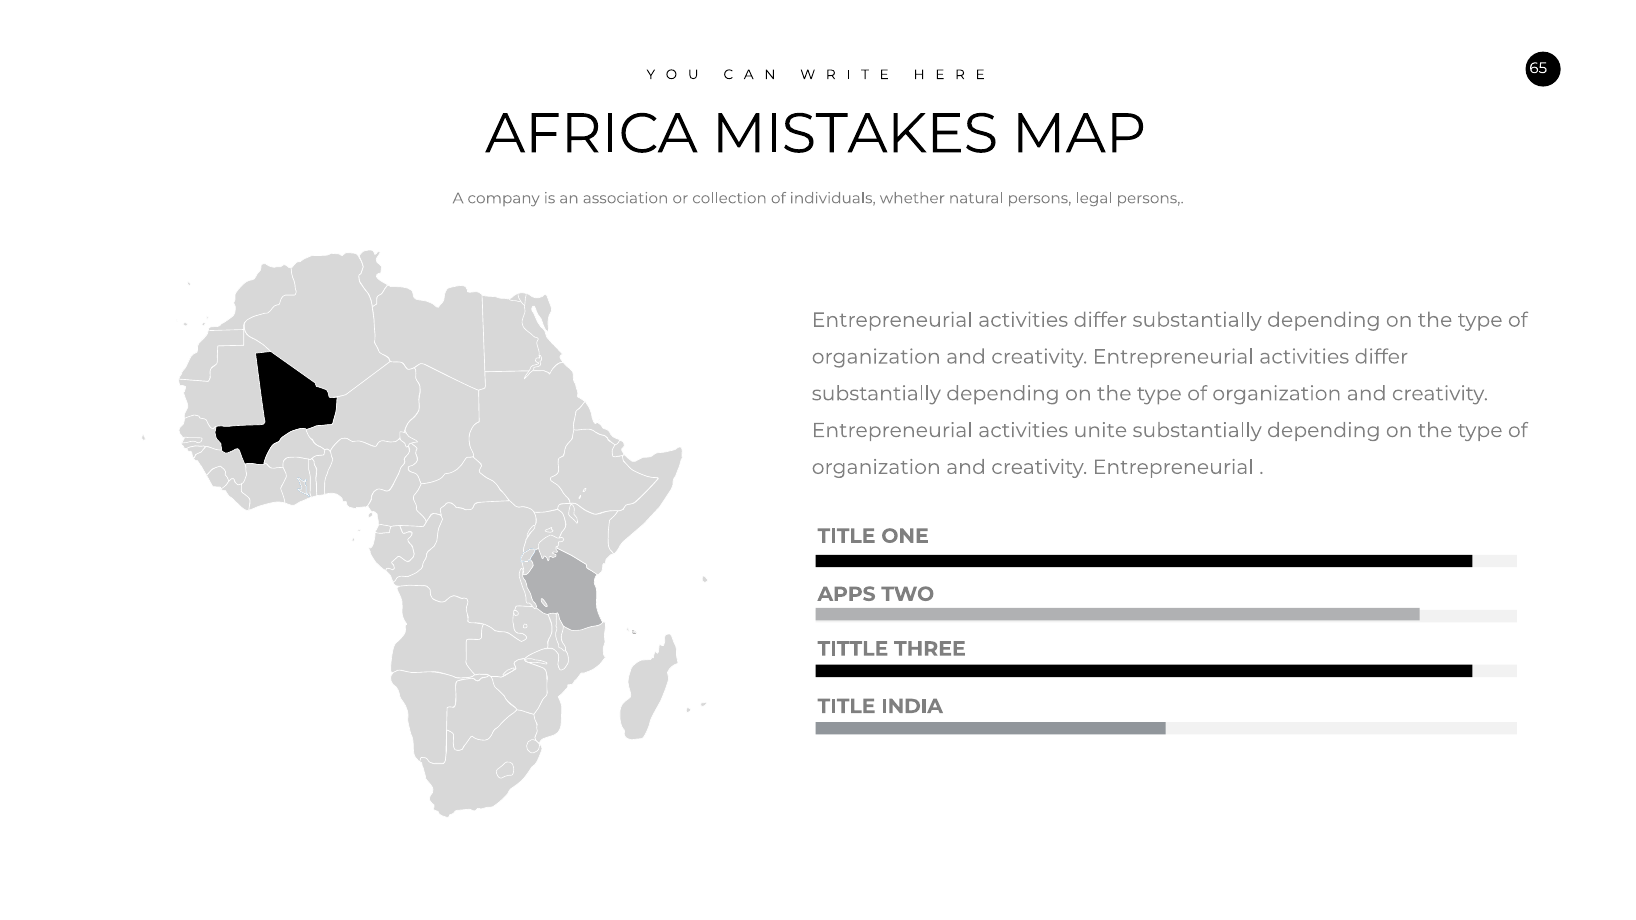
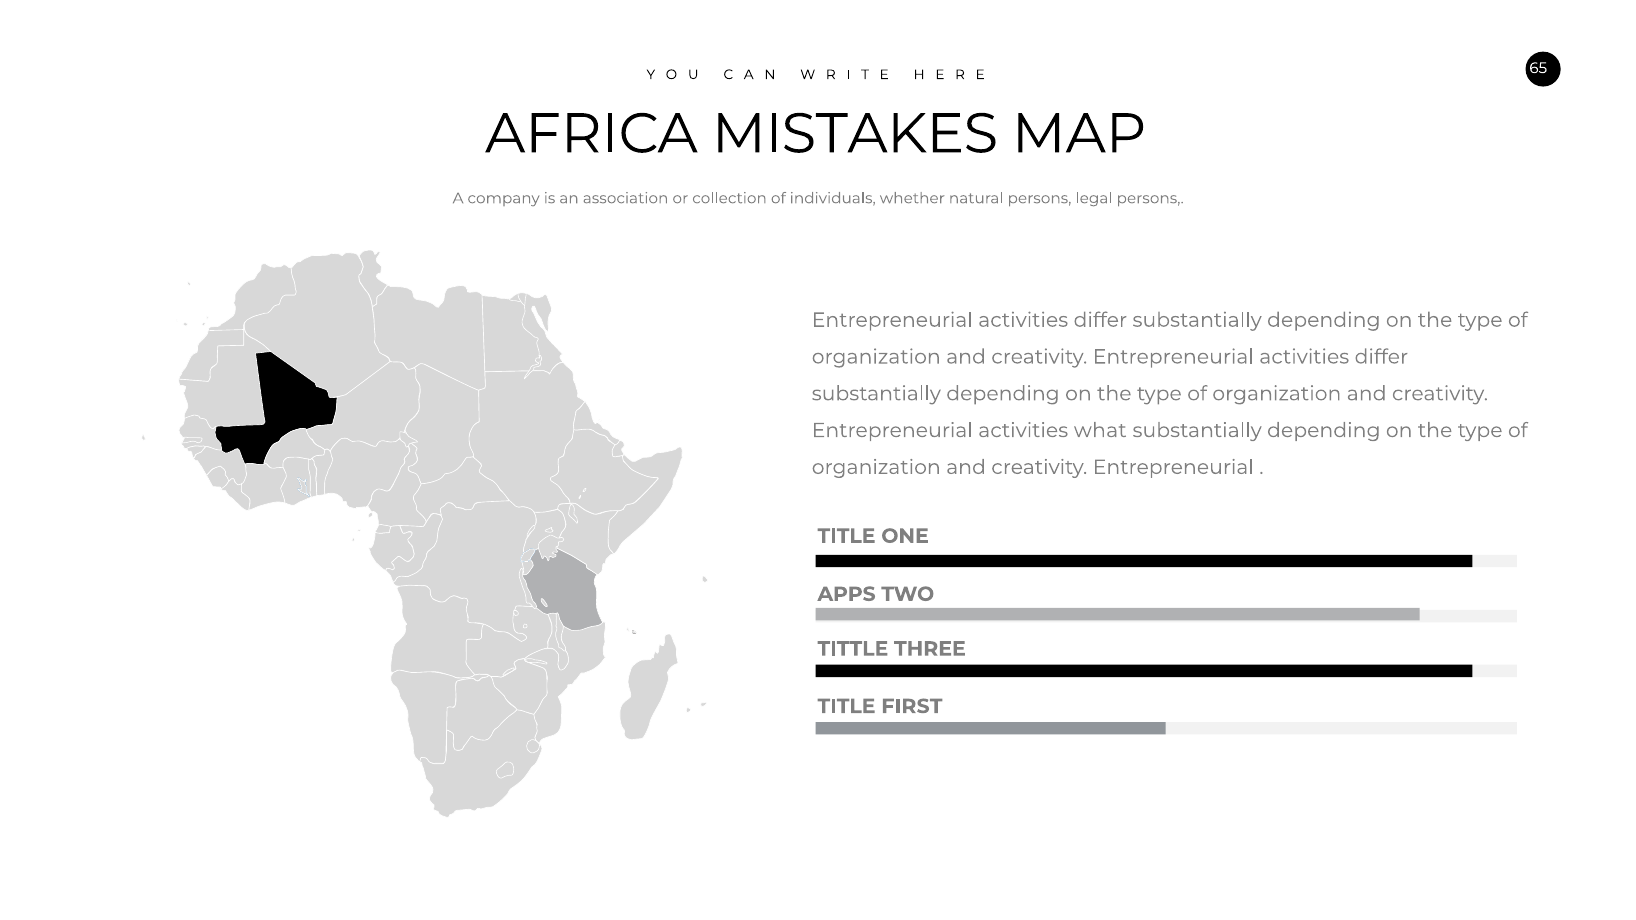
unite: unite -> what (1100, 431)
INDIA: INDIA -> FIRST (912, 707)
